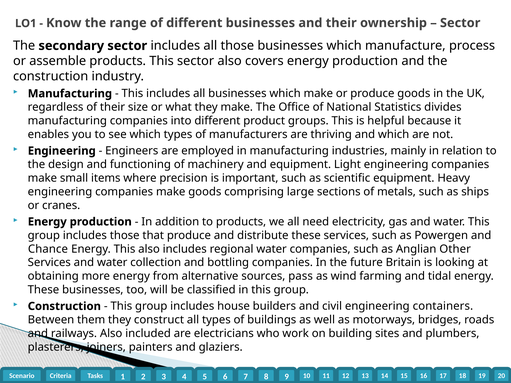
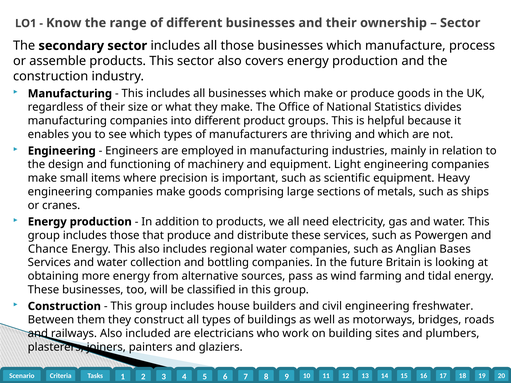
Other: Other -> Bases (455, 249)
containers: containers -> freshwater (443, 306)
